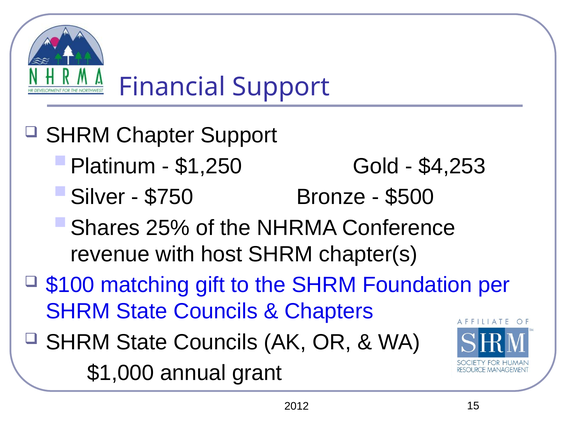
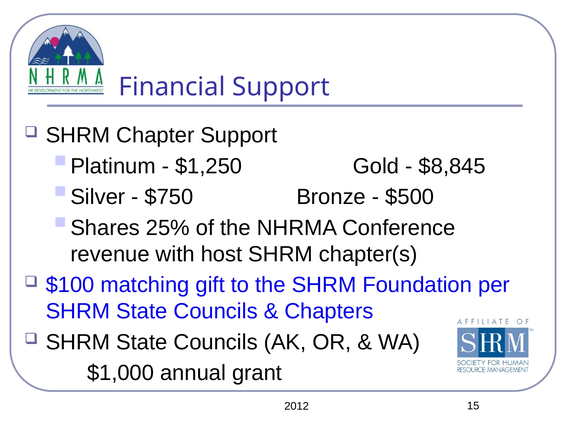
$4,253: $4,253 -> $8,845 (452, 166)
